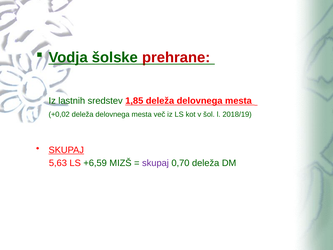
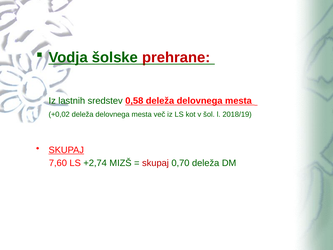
1,85: 1,85 -> 0,58 (134, 101)
5,63: 5,63 -> 7,60 (58, 163)
+6,59: +6,59 -> +2,74 (95, 163)
skupaj colour: purple -> red (155, 163)
